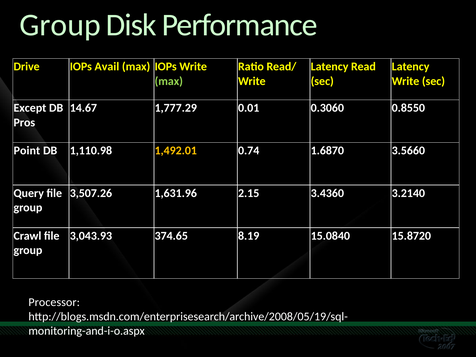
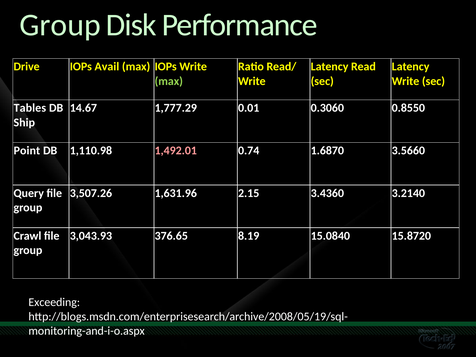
Except: Except -> Tables (30, 108)
Pros: Pros -> Ship (24, 122)
1,492.01 colour: yellow -> pink (176, 151)
374.65: 374.65 -> 376.65 (171, 236)
Processor: Processor -> Exceeding (54, 302)
